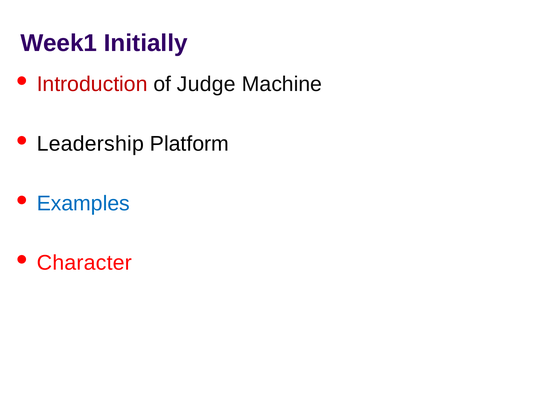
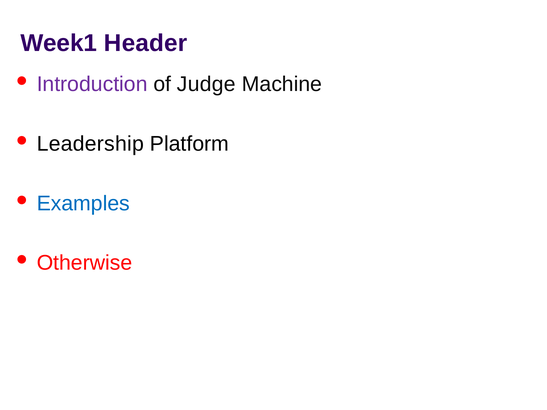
Initially: Initially -> Header (146, 43)
Introduction colour: red -> purple (92, 84)
Character: Character -> Otherwise (84, 263)
